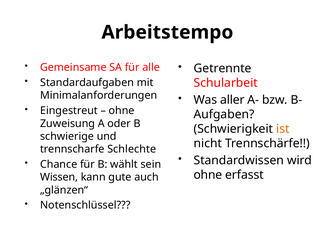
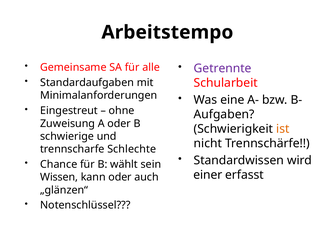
Getrennte colour: black -> purple (223, 68)
aller: aller -> eine (232, 100)
ohne: ohne -> einer (208, 175)
kann gute: gute -> oder (120, 177)
